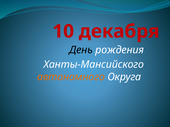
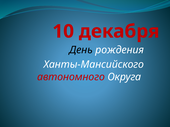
автономного colour: orange -> red (71, 77)
